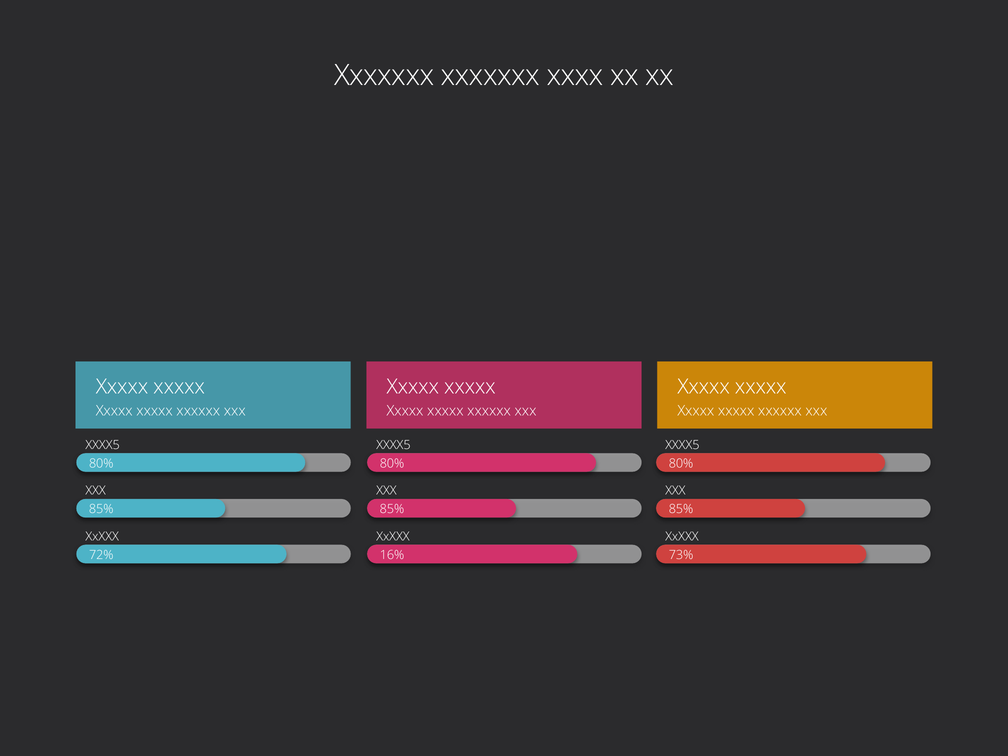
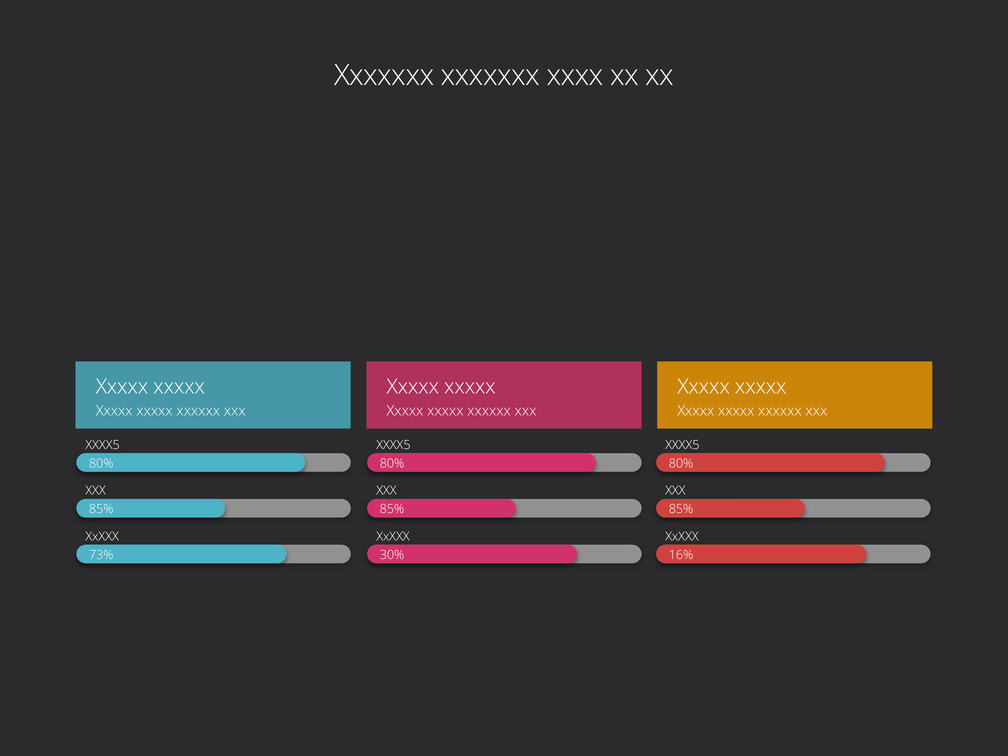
72%: 72% -> 73% (101, 555)
16%: 16% -> 30% (392, 555)
73%: 73% -> 16% (681, 555)
